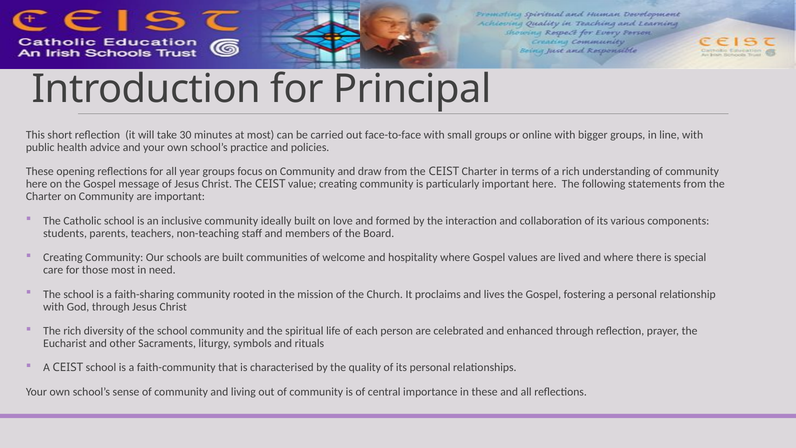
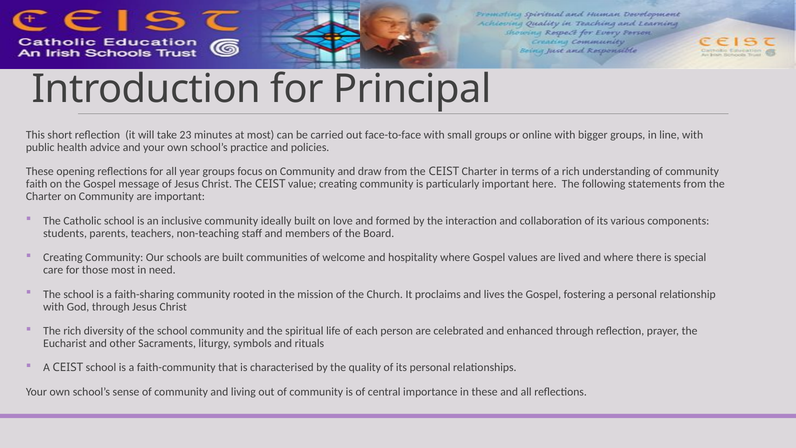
30: 30 -> 23 (185, 135)
here: here -> faith (37, 184)
